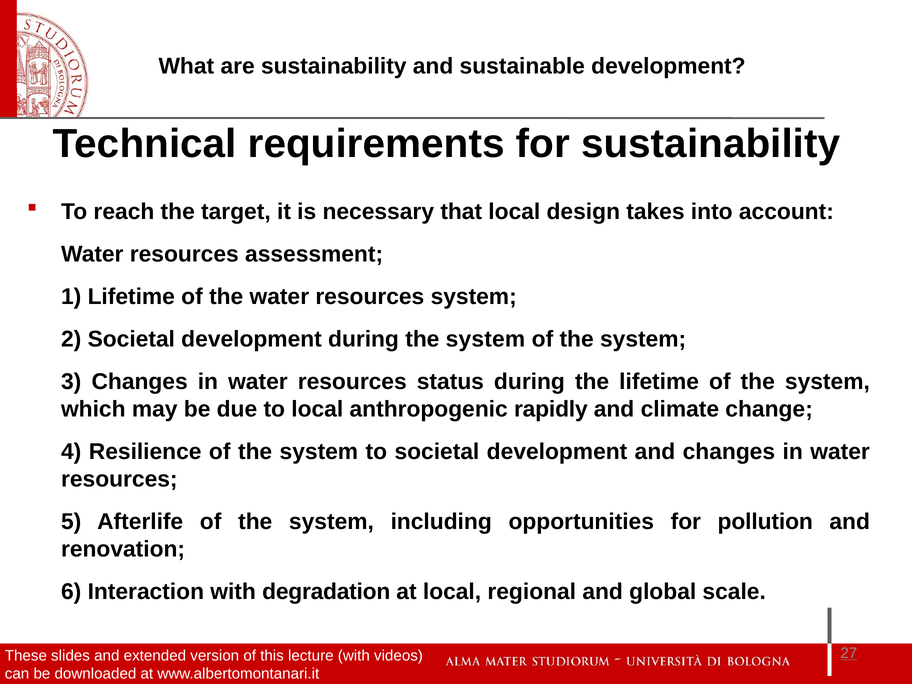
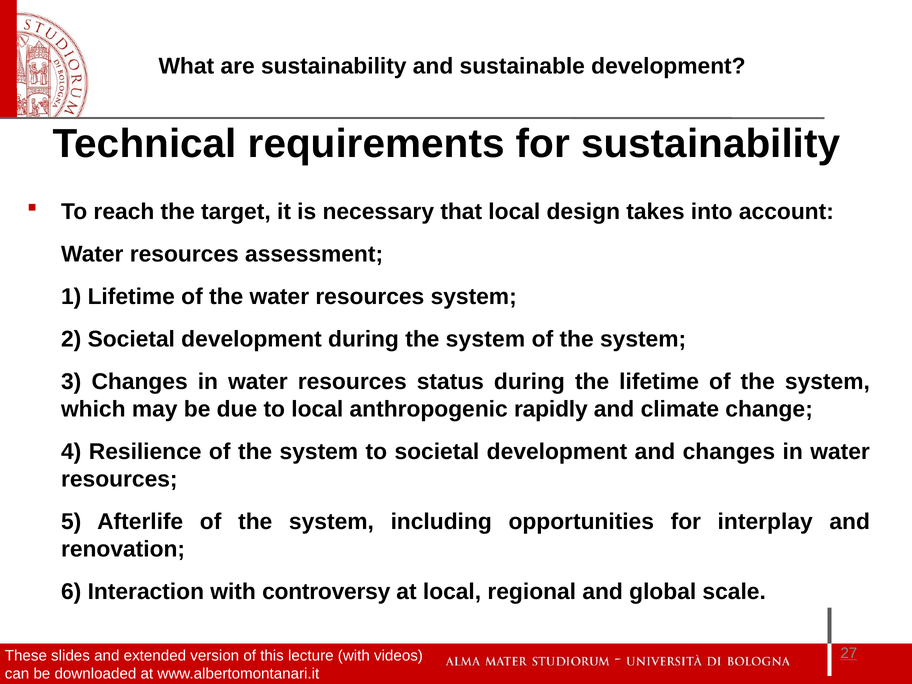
pollution: pollution -> interplay (765, 522)
degradation: degradation -> controversy (326, 592)
